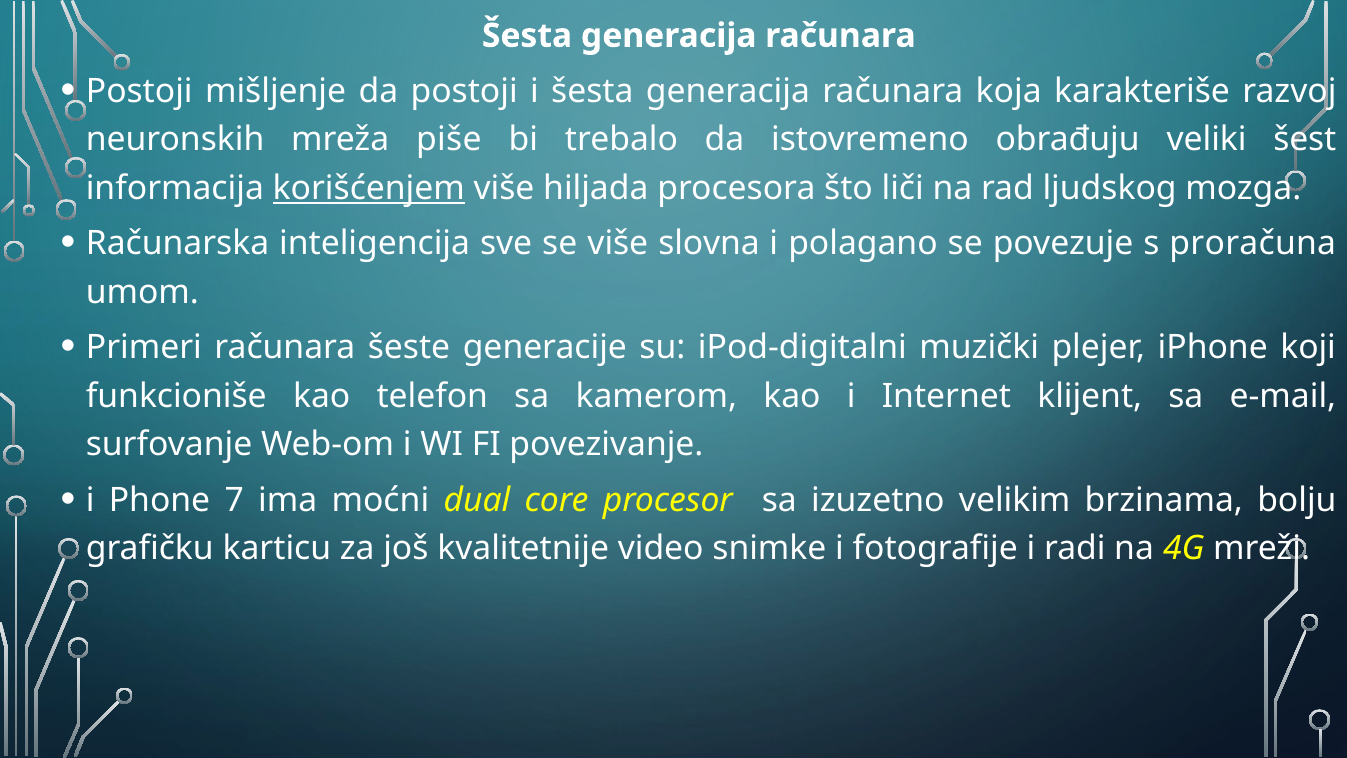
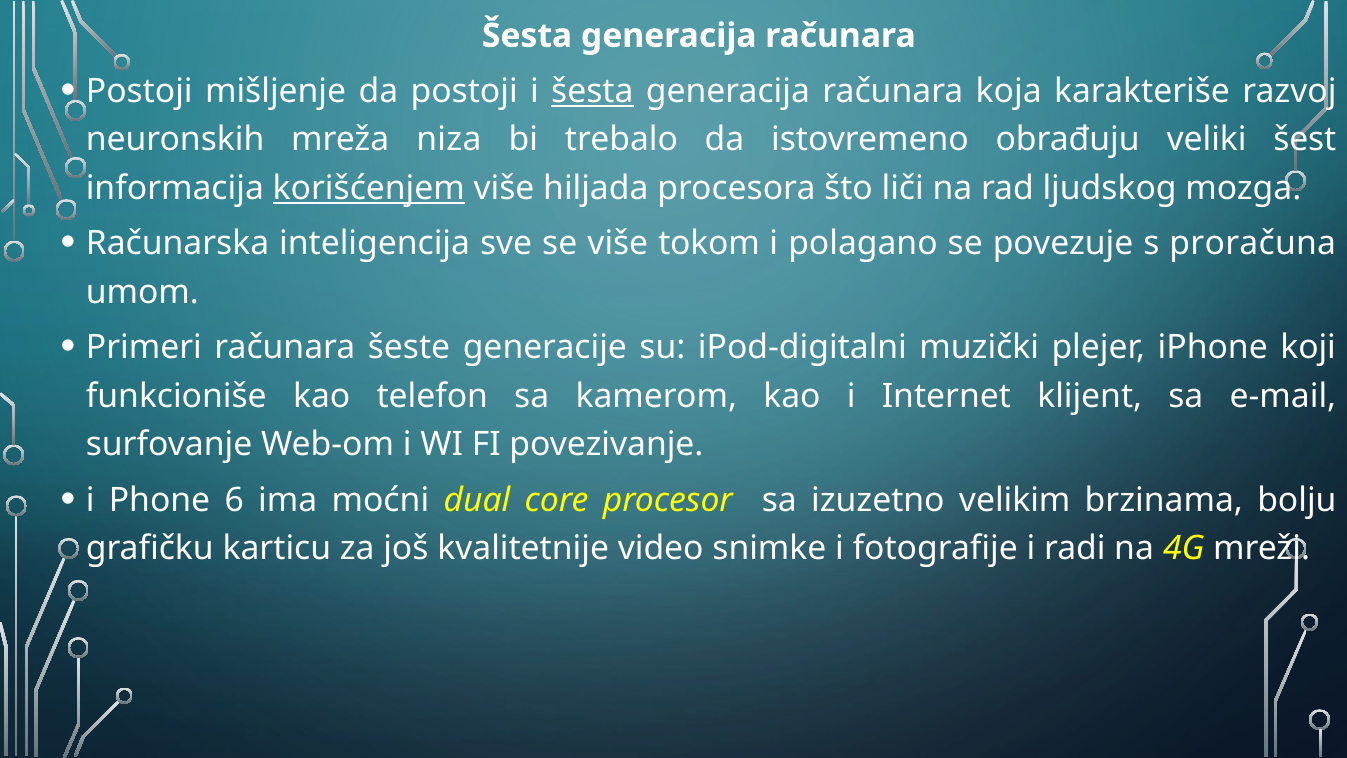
šesta underline: none -> present (592, 91)
piše: piše -> niza (449, 140)
slovna: slovna -> tokom (709, 244)
7: 7 -> 6 (234, 500)
